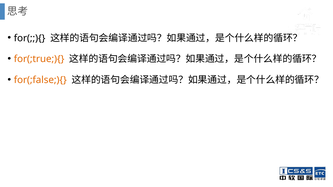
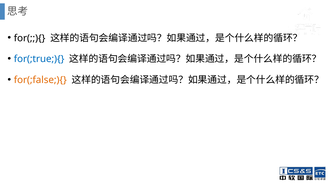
for(;true;){ colour: orange -> blue (39, 59)
